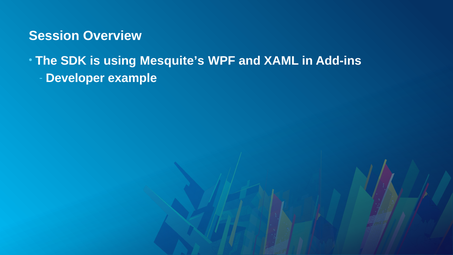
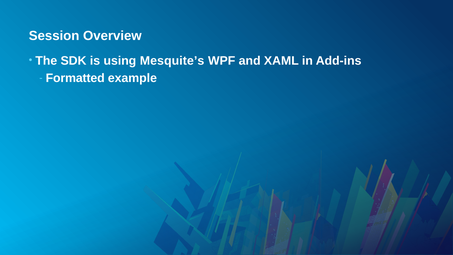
Developer: Developer -> Formatted (75, 78)
